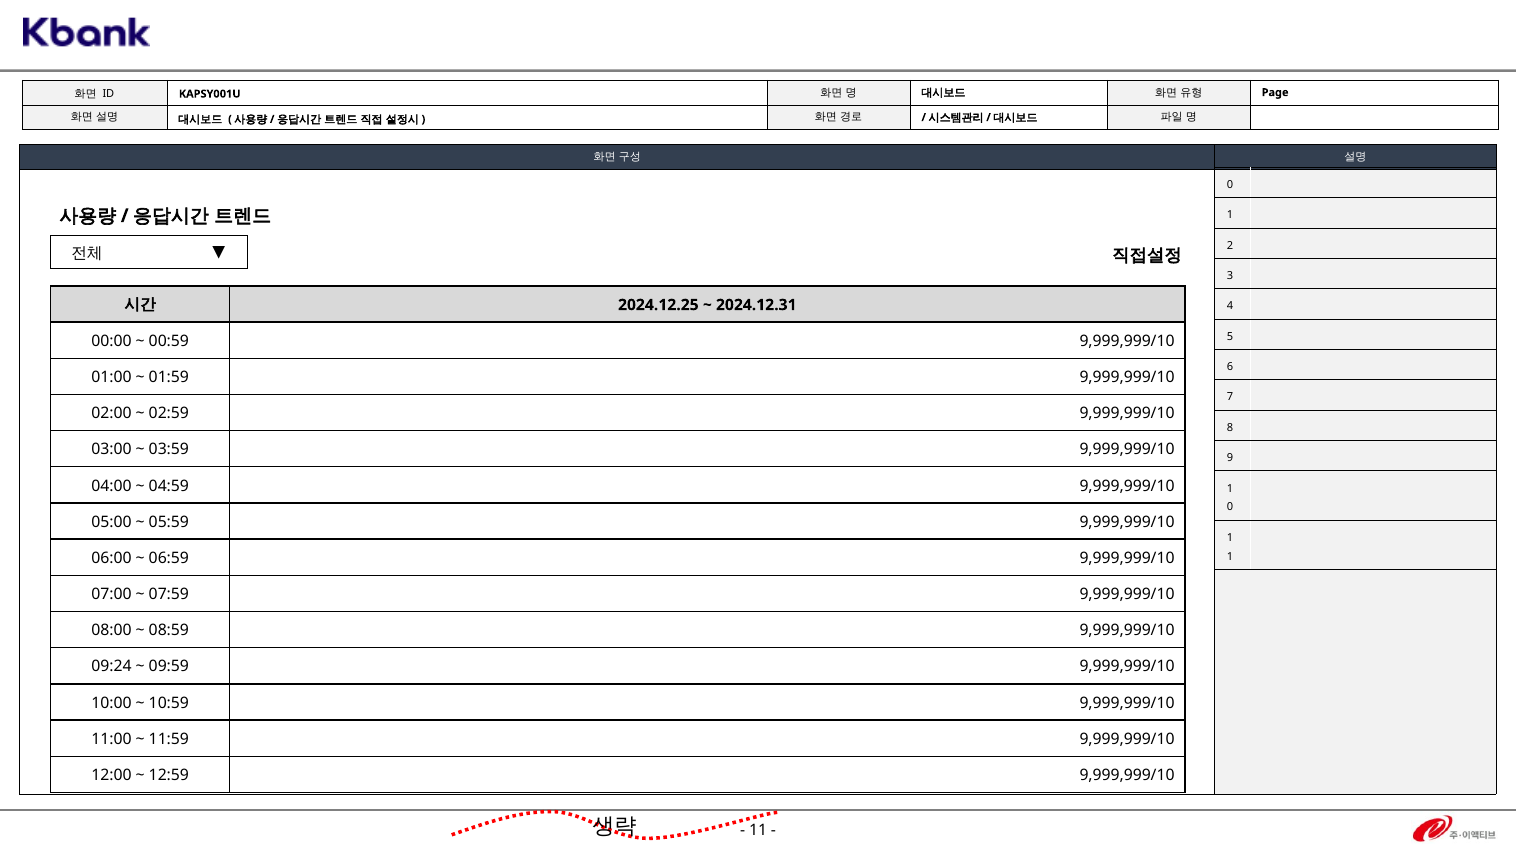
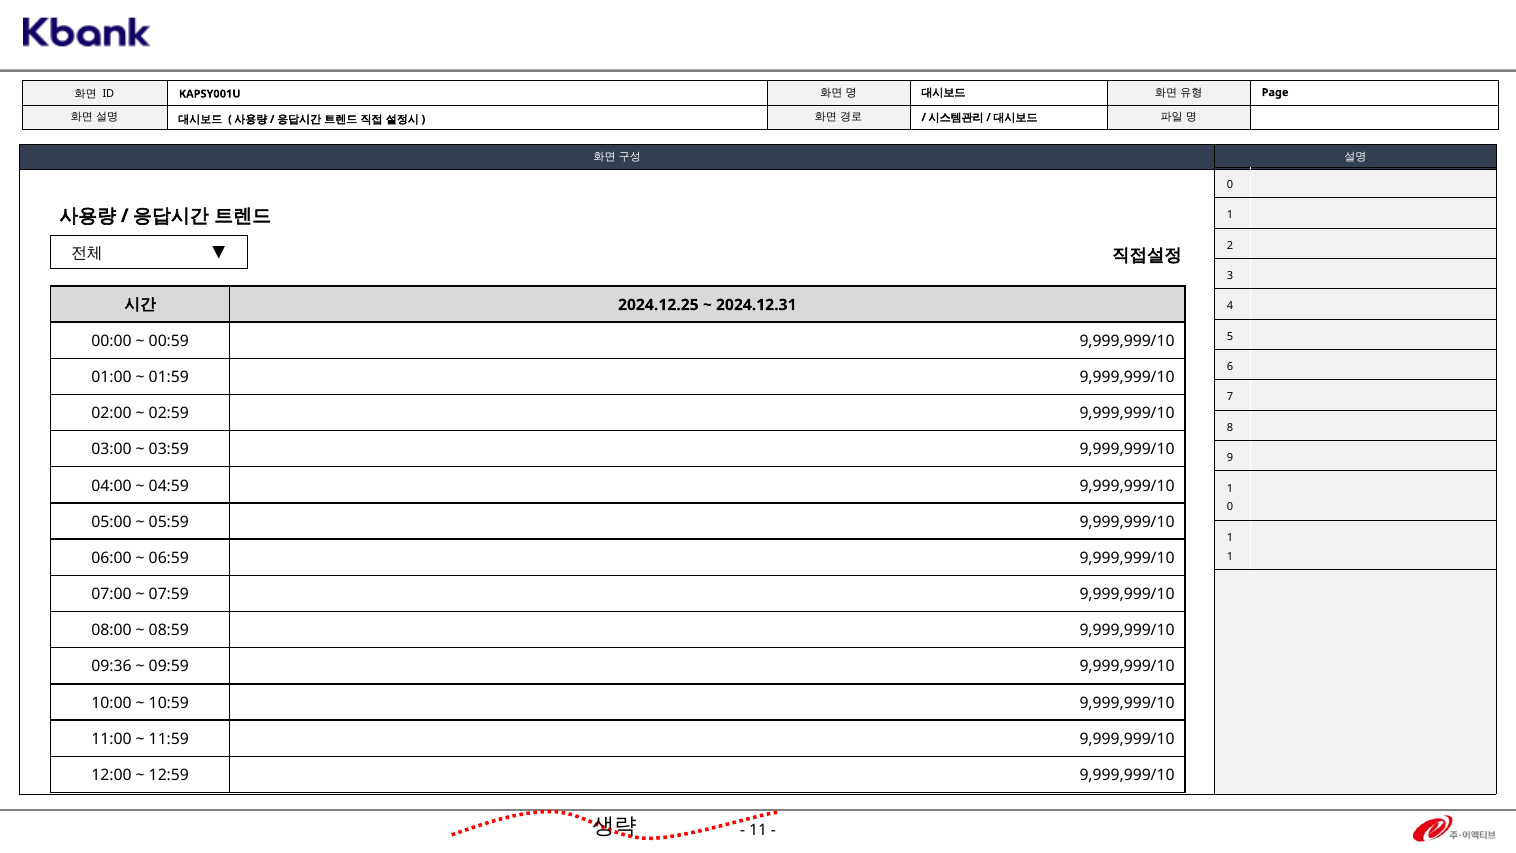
09:24: 09:24 -> 09:36 (112, 667)
